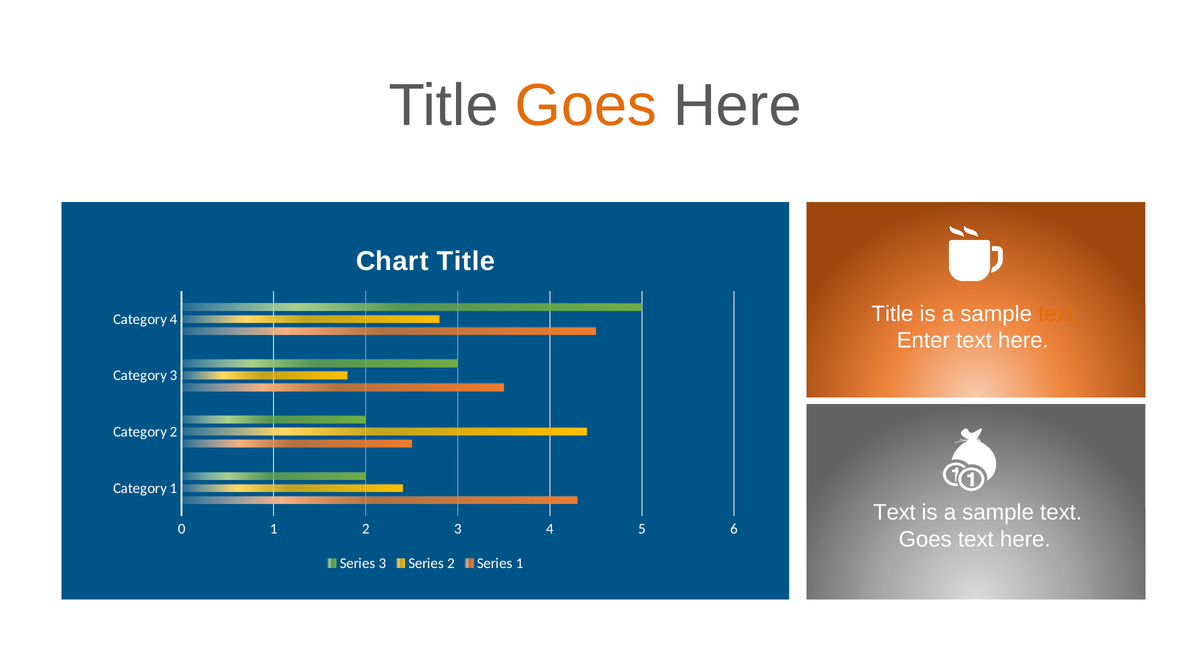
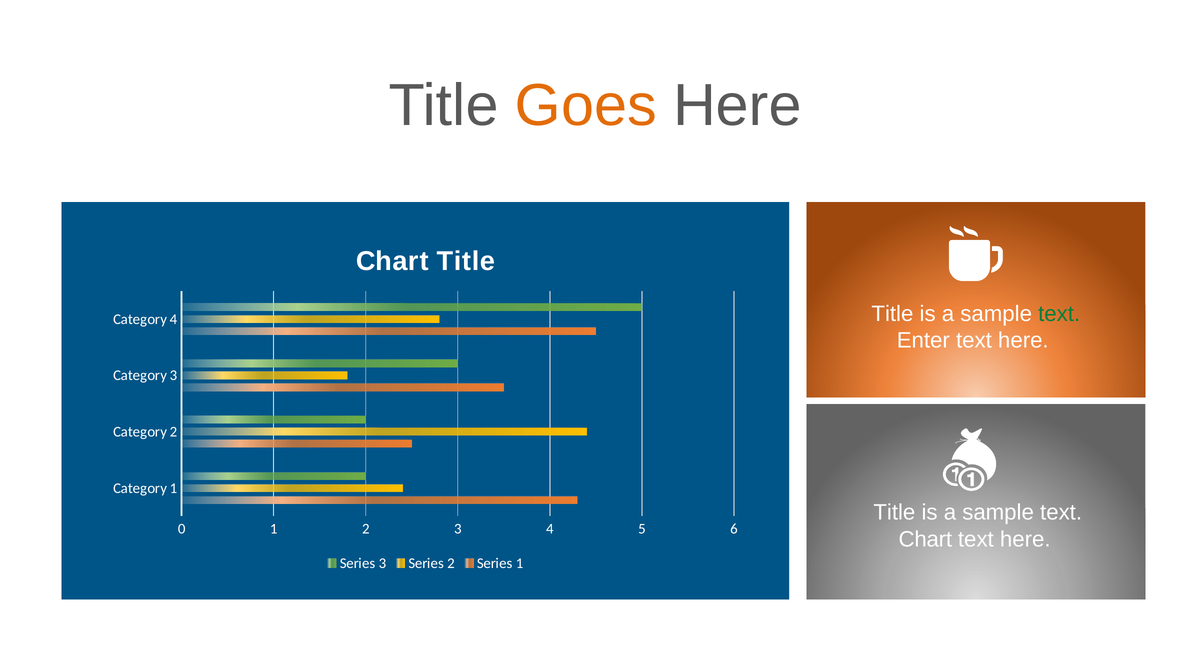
text colour: orange -> green (1059, 314)
Text: Text -> Title (894, 512)
Goes: Goes -> Chart (925, 539)
